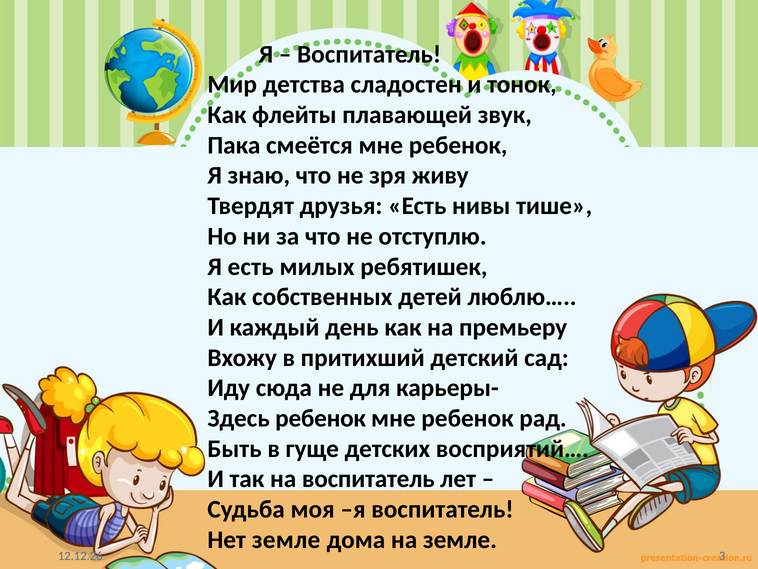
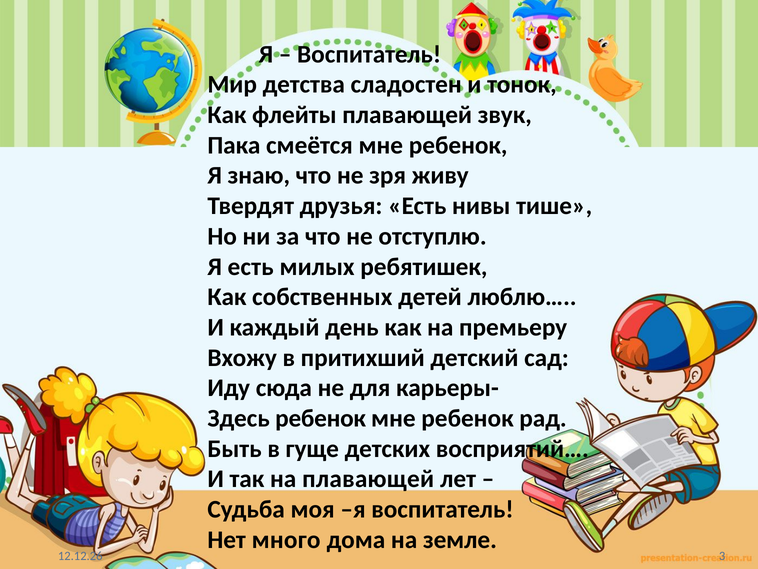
на воспитатель: воспитатель -> плавающей (368, 479)
Нет земле: земле -> много (286, 539)
